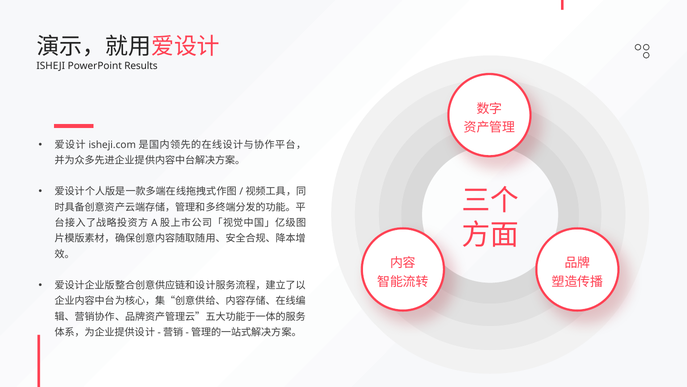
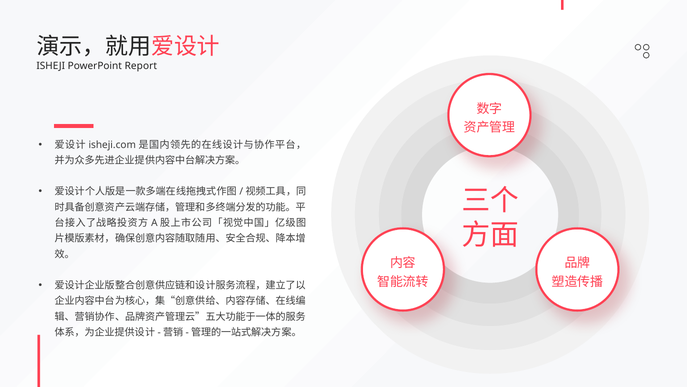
Results: Results -> Report (141, 66)
